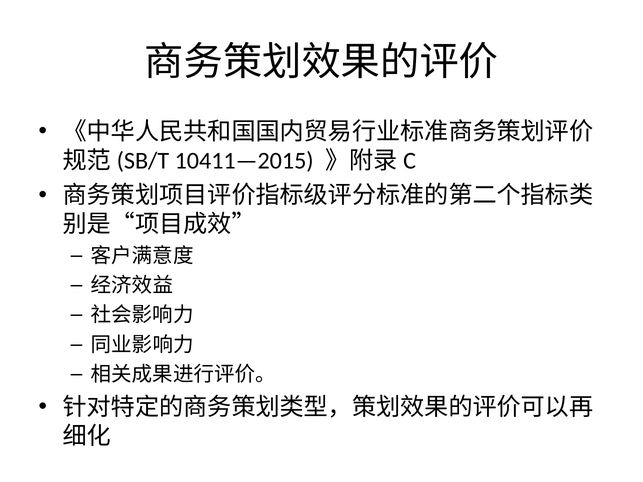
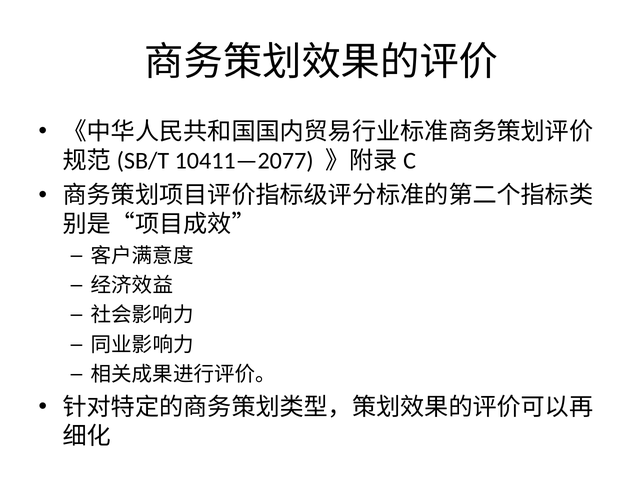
10411—2015: 10411—2015 -> 10411—2077 (244, 161)
